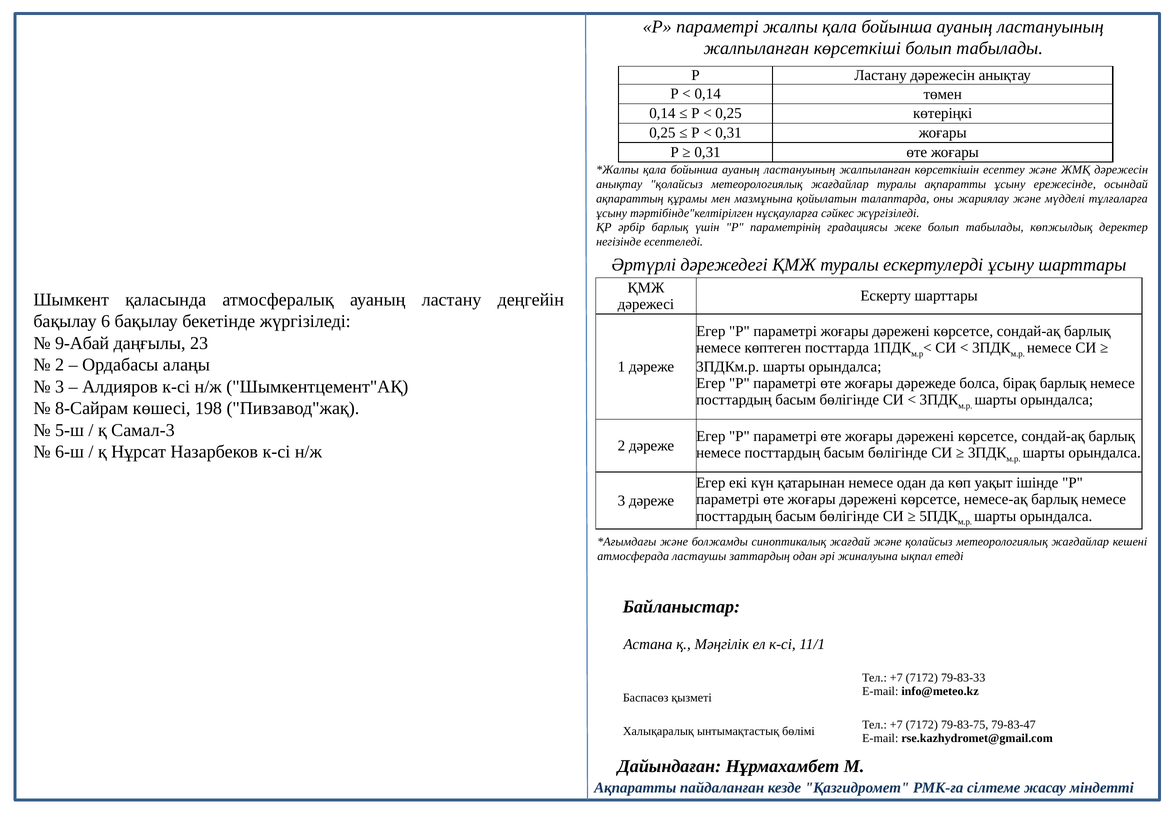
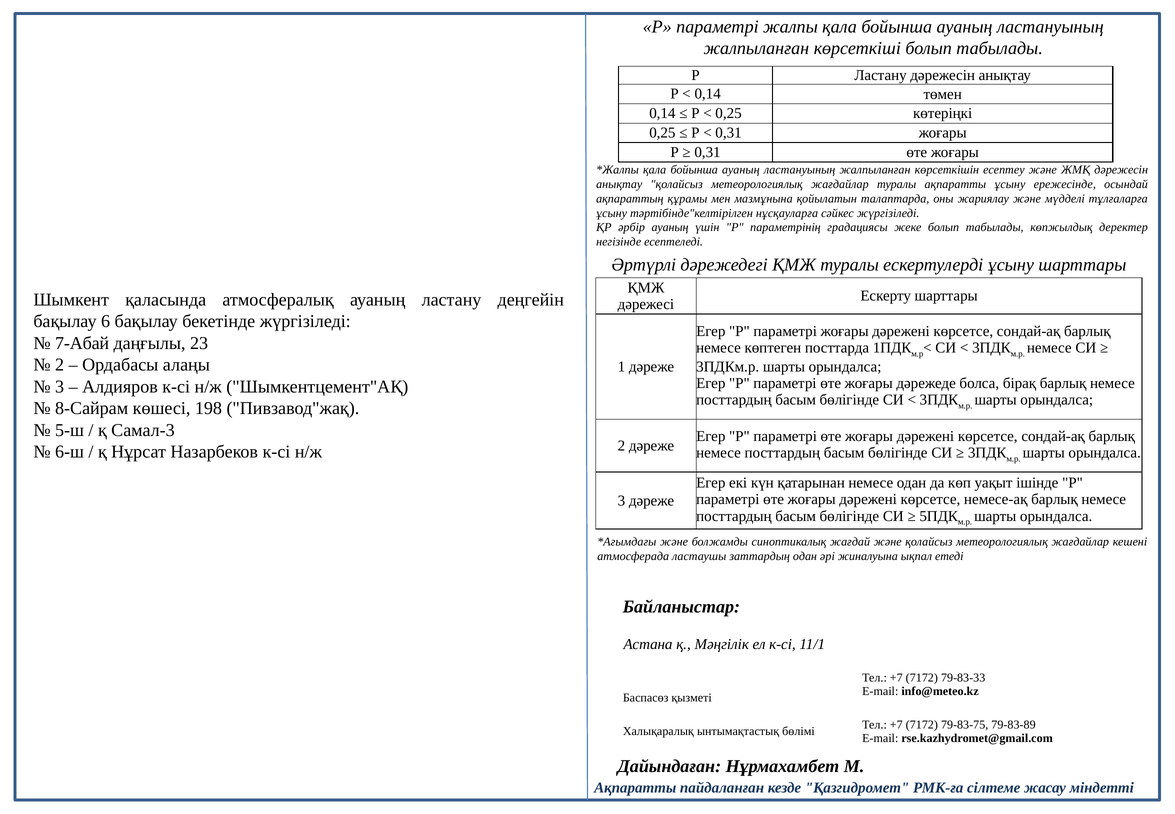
әрбір барлық: барлық -> ауаның (670, 227)
9-Абай: 9-Абай -> 7-Абай (82, 343)
79-83-47: 79-83-47 -> 79-83-89 (1014, 724)
